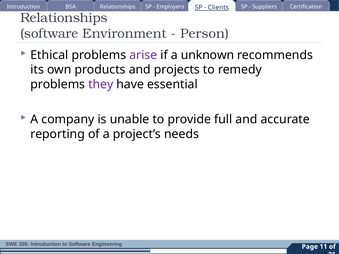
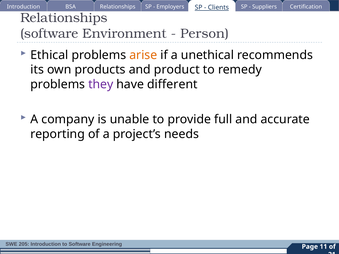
arise colour: purple -> orange (143, 55)
unknown: unknown -> unethical (207, 55)
projects: projects -> product (177, 70)
essential: essential -> different (172, 84)
